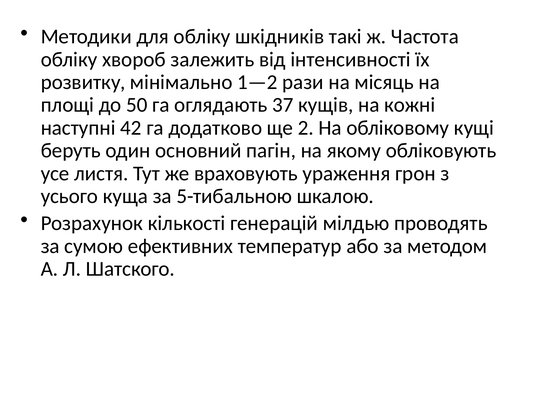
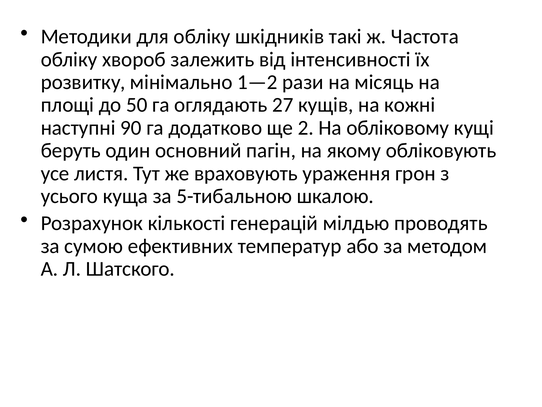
37: 37 -> 27 (283, 105)
42: 42 -> 90 (131, 128)
